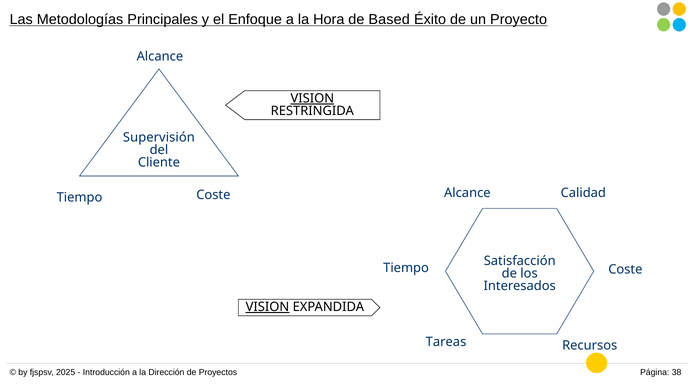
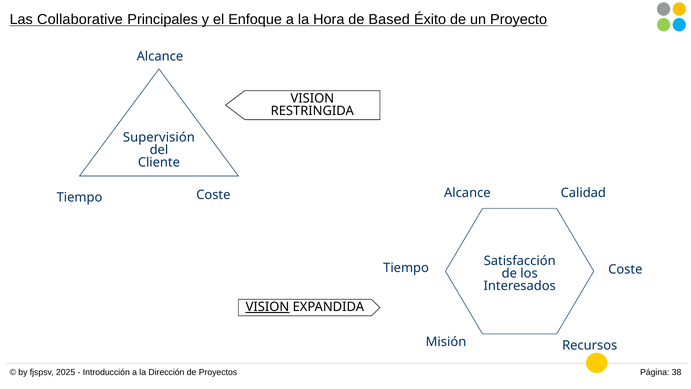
Metodologías: Metodologías -> Collaborative (80, 19)
VISION underline: present -> none (312, 98)
Tareas: Tareas -> Misión (446, 342)
